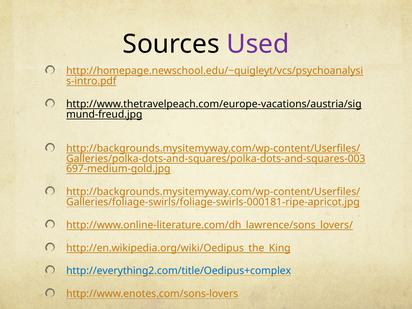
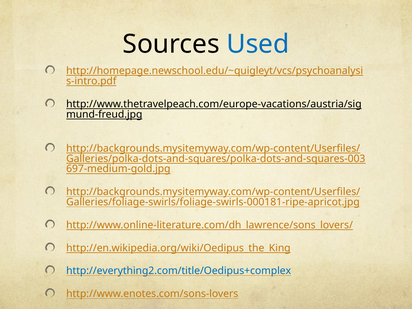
Used colour: purple -> blue (258, 44)
